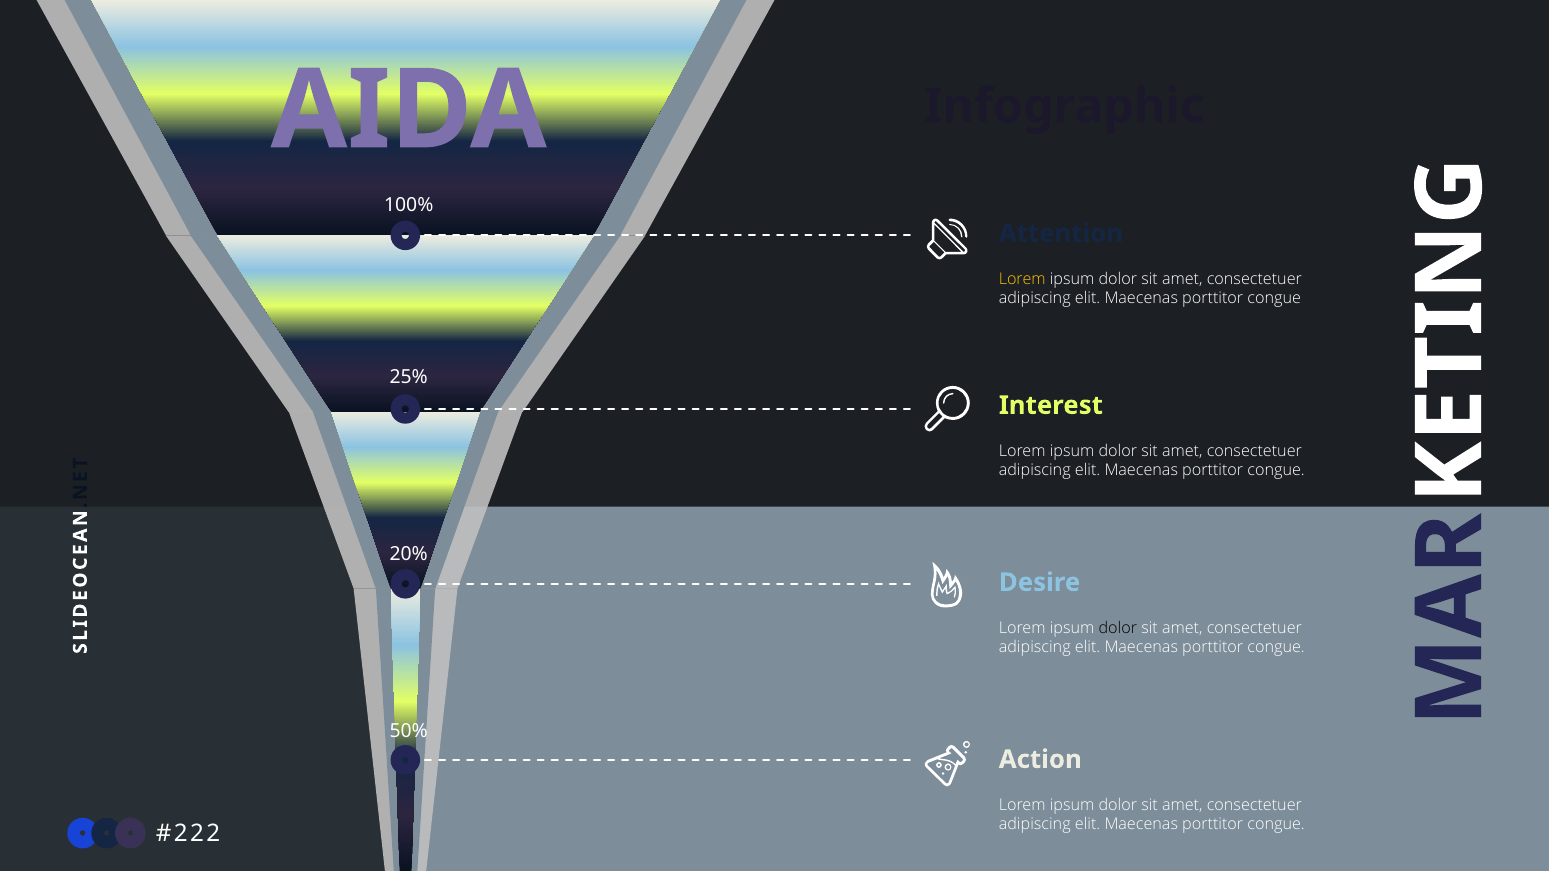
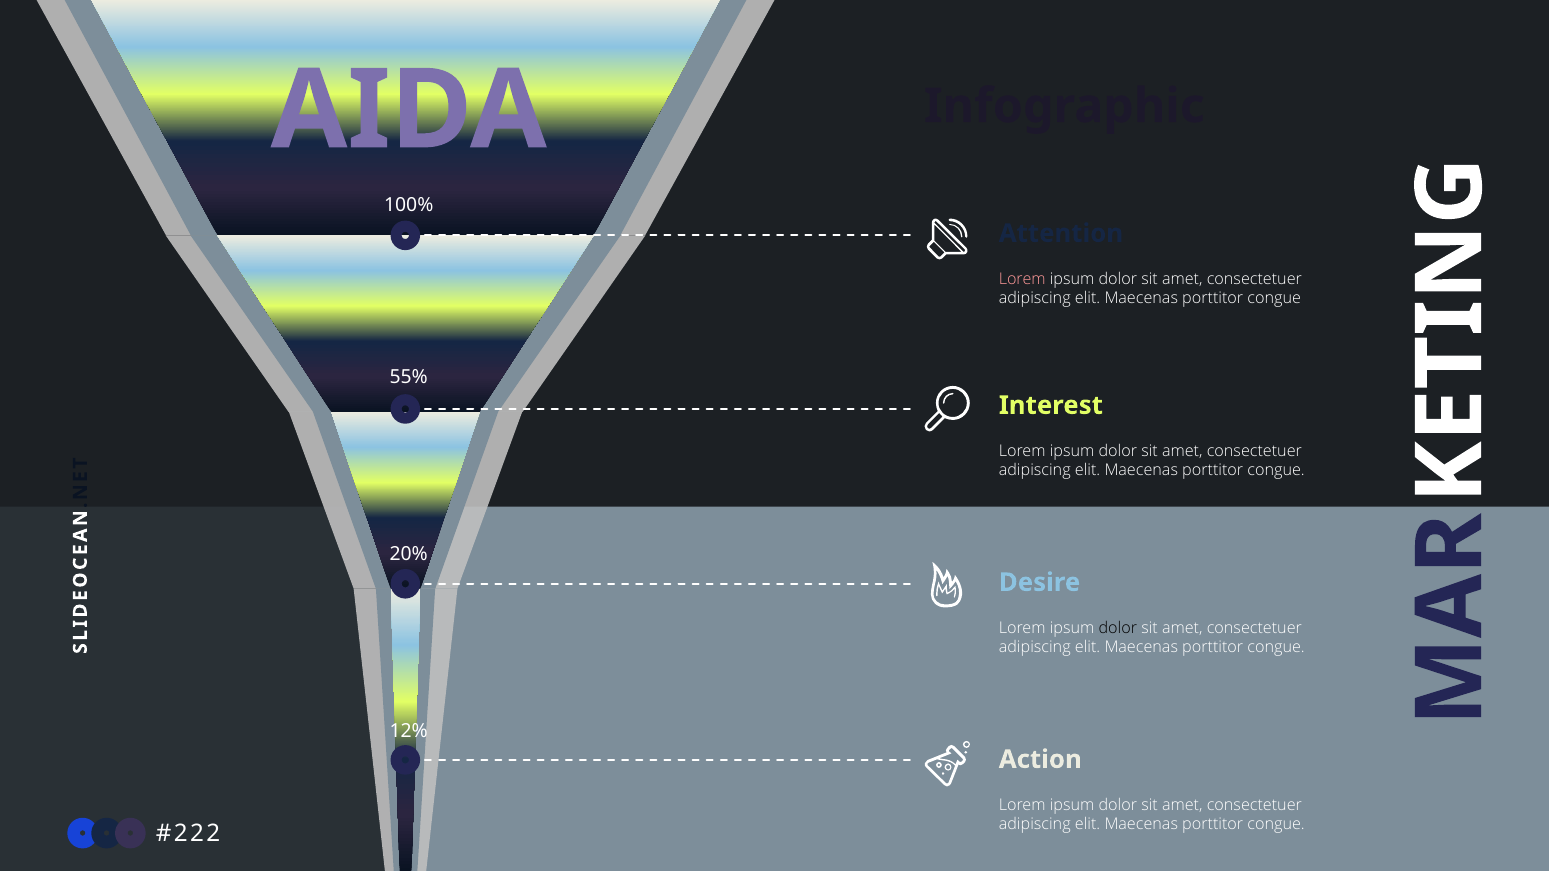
Lorem colour: yellow -> pink (1022, 279)
25%: 25% -> 55% (409, 378)
50%: 50% -> 12% (409, 732)
